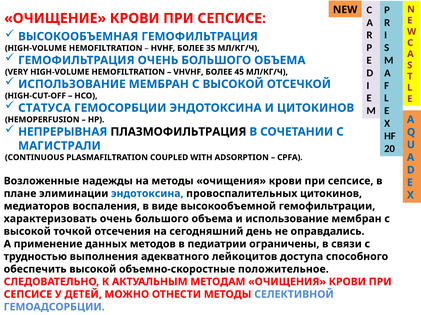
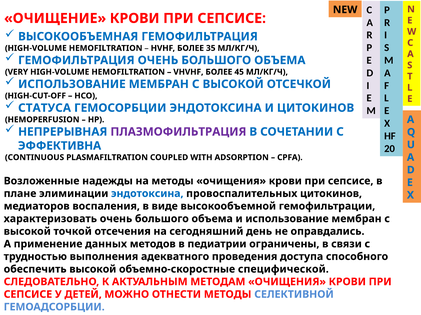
ПЛАЗМОФИЛЬТРАЦИЯ colour: black -> purple (178, 132)
МАГИСТРАЛИ: МАГИСТРАЛИ -> ЭФФЕКТИВНА (60, 146)
лейкоцитов: лейкоцитов -> проведения (245, 257)
положительное: положительное -> специфической (283, 270)
